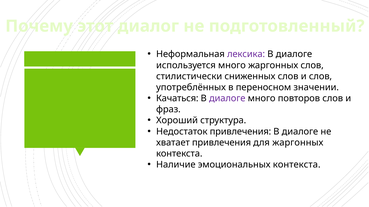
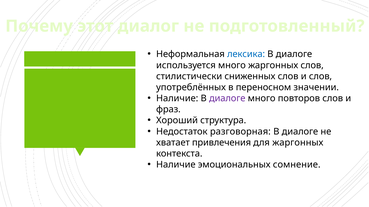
лексика colour: purple -> blue (246, 54)
Качаться: Качаться -> Наличие (177, 99)
Недостаток привлечения: привлечения -> разговорная (240, 132)
эмоциональных контекста: контекста -> сомнение (297, 165)
